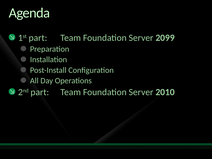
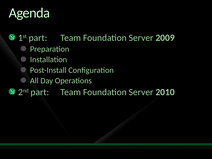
2099: 2099 -> 2009 (165, 38)
